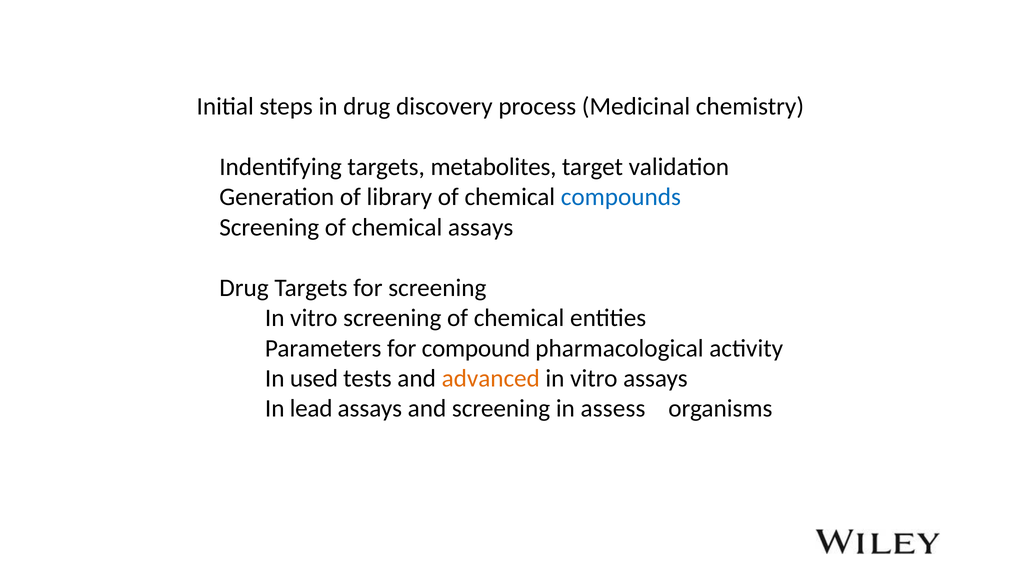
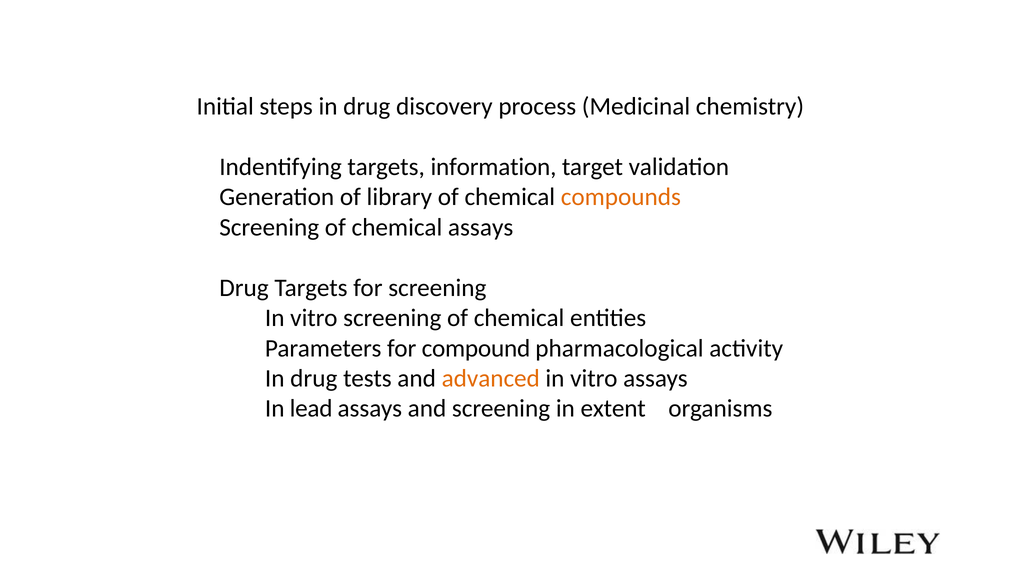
metabolites: metabolites -> information (493, 167)
compounds colour: blue -> orange (621, 197)
used: used -> drug (314, 379)
assess: assess -> extent (613, 409)
